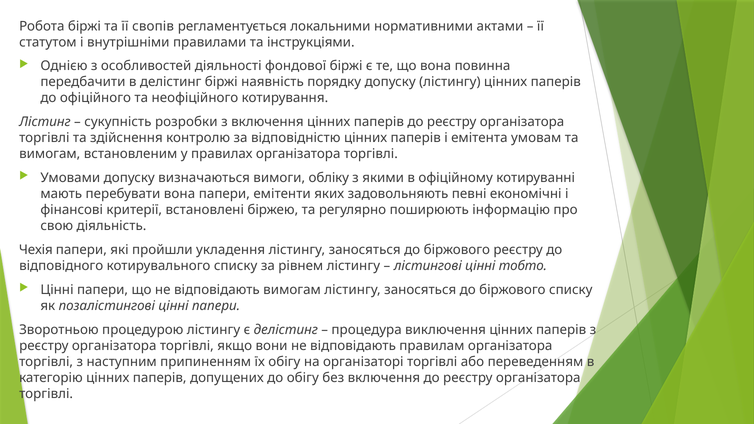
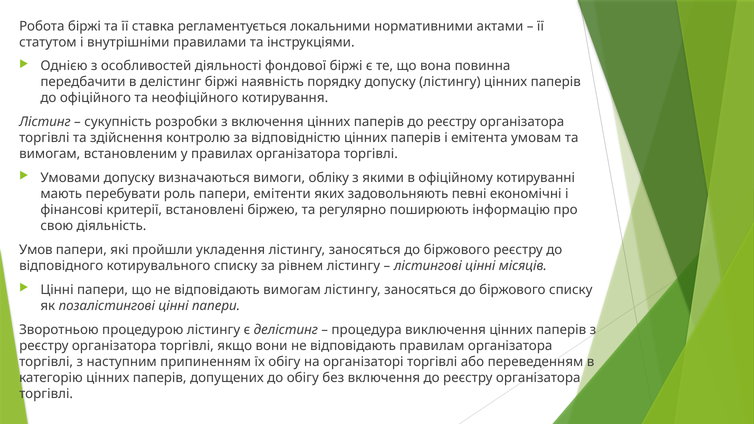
свопів: свопів -> ставка (153, 26)
перебувати вона: вона -> роль (180, 194)
Чехія: Чехія -> Умов (36, 250)
тобто: тобто -> місяців (523, 266)
